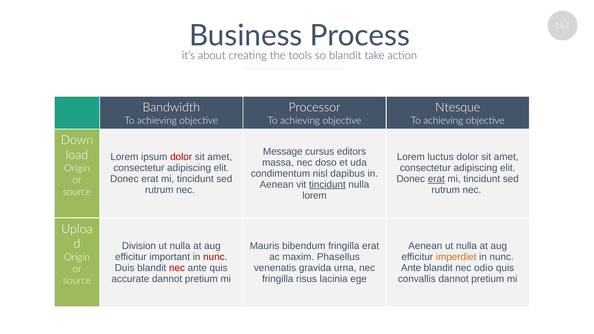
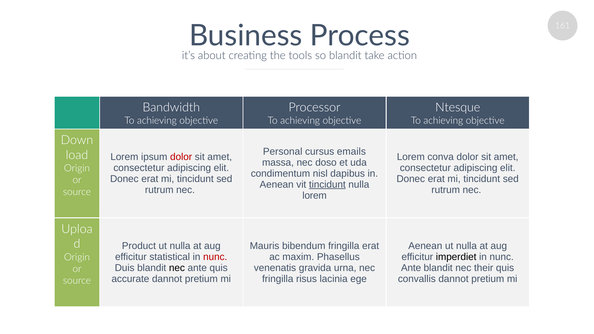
Message: Message -> Personal (283, 152)
editors: editors -> emails (351, 152)
luctus: luctus -> conva (441, 157)
erat underline: present -> none (436, 179)
Division: Division -> Product (139, 246)
important: important -> statistical (170, 257)
imperdiet colour: orange -> black (456, 257)
nec colour: red -> black (177, 268)
odio: odio -> their (484, 268)
